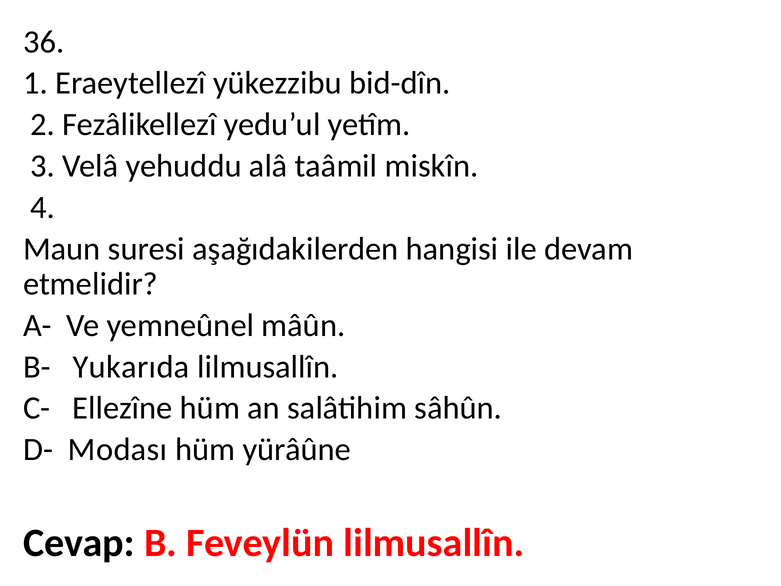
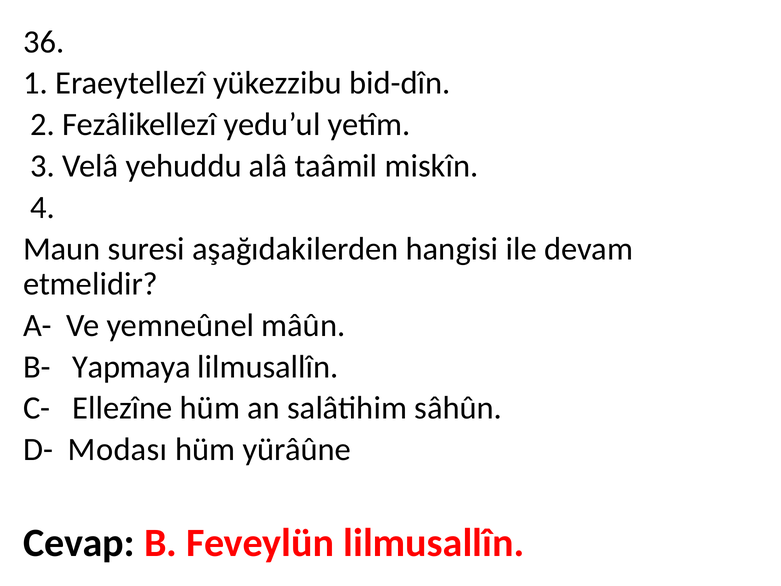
Yukarıda: Yukarıda -> Yapmaya (131, 367)
